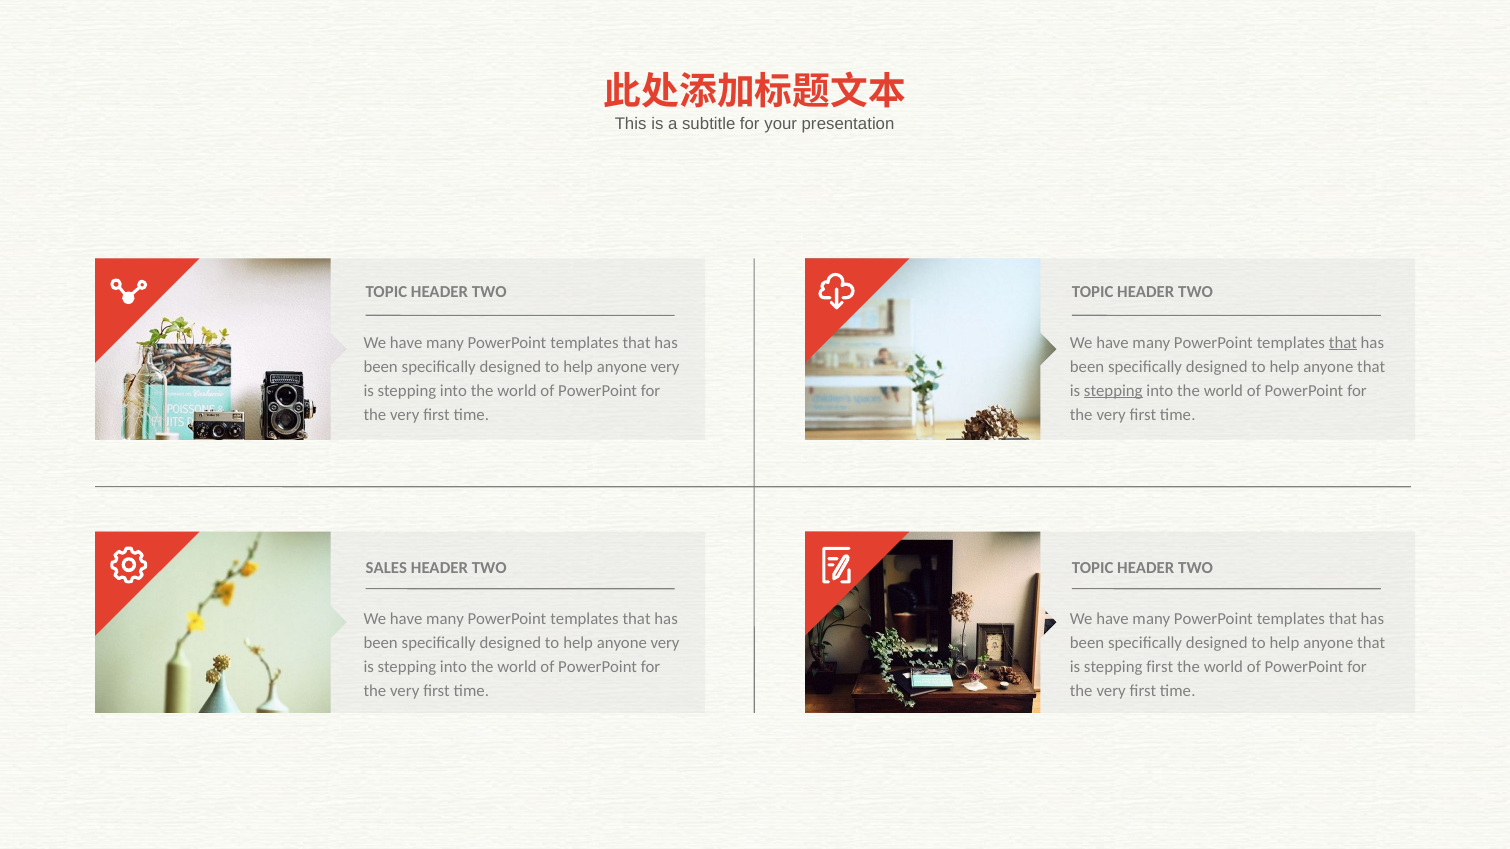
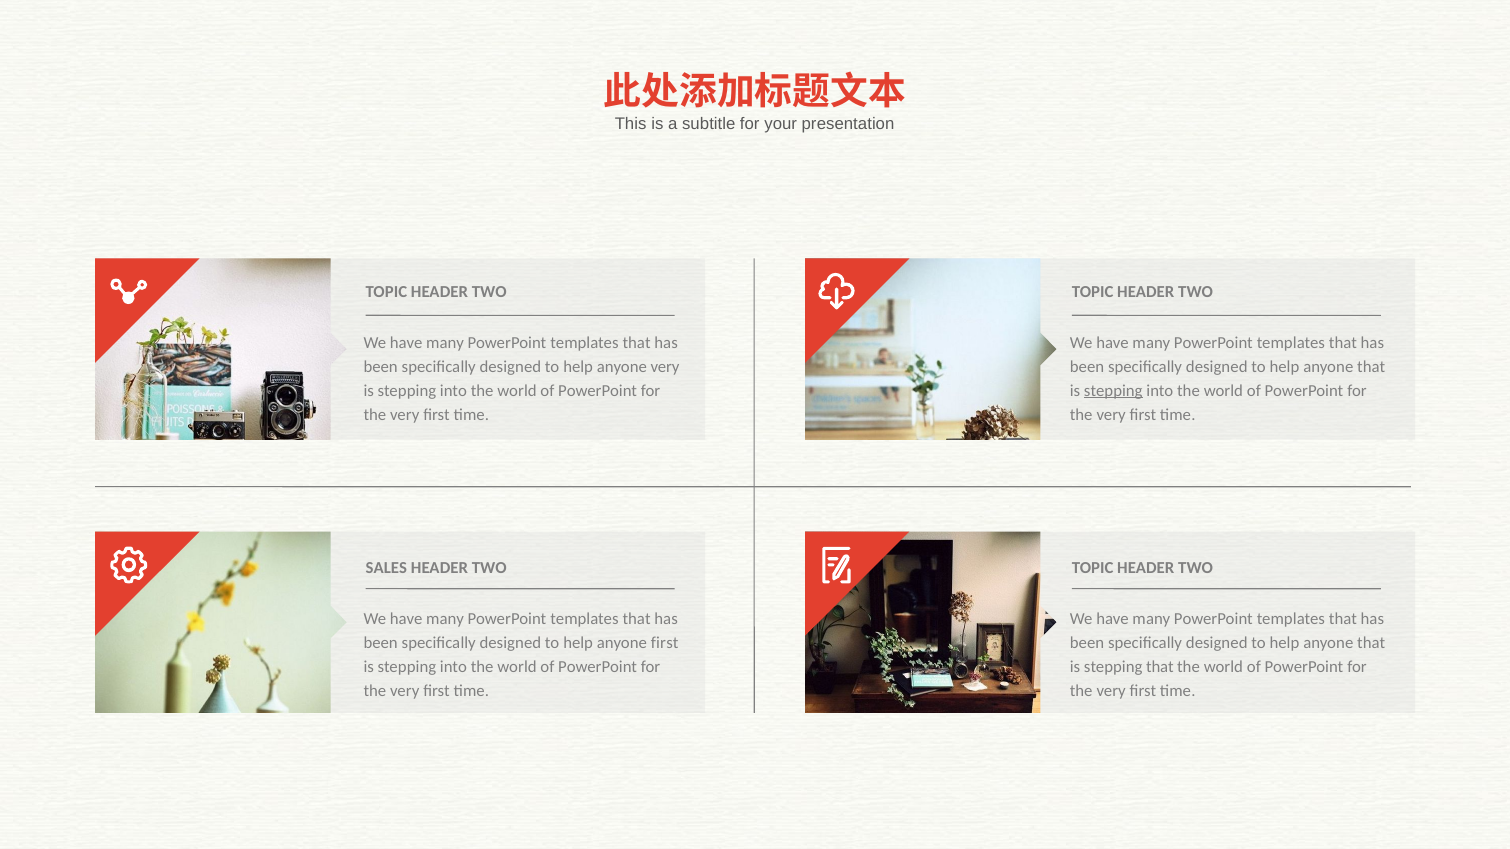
that underline: present -> none (1343, 343)
very: very -> first (665, 643)
stepping first: first -> that (1160, 667)
